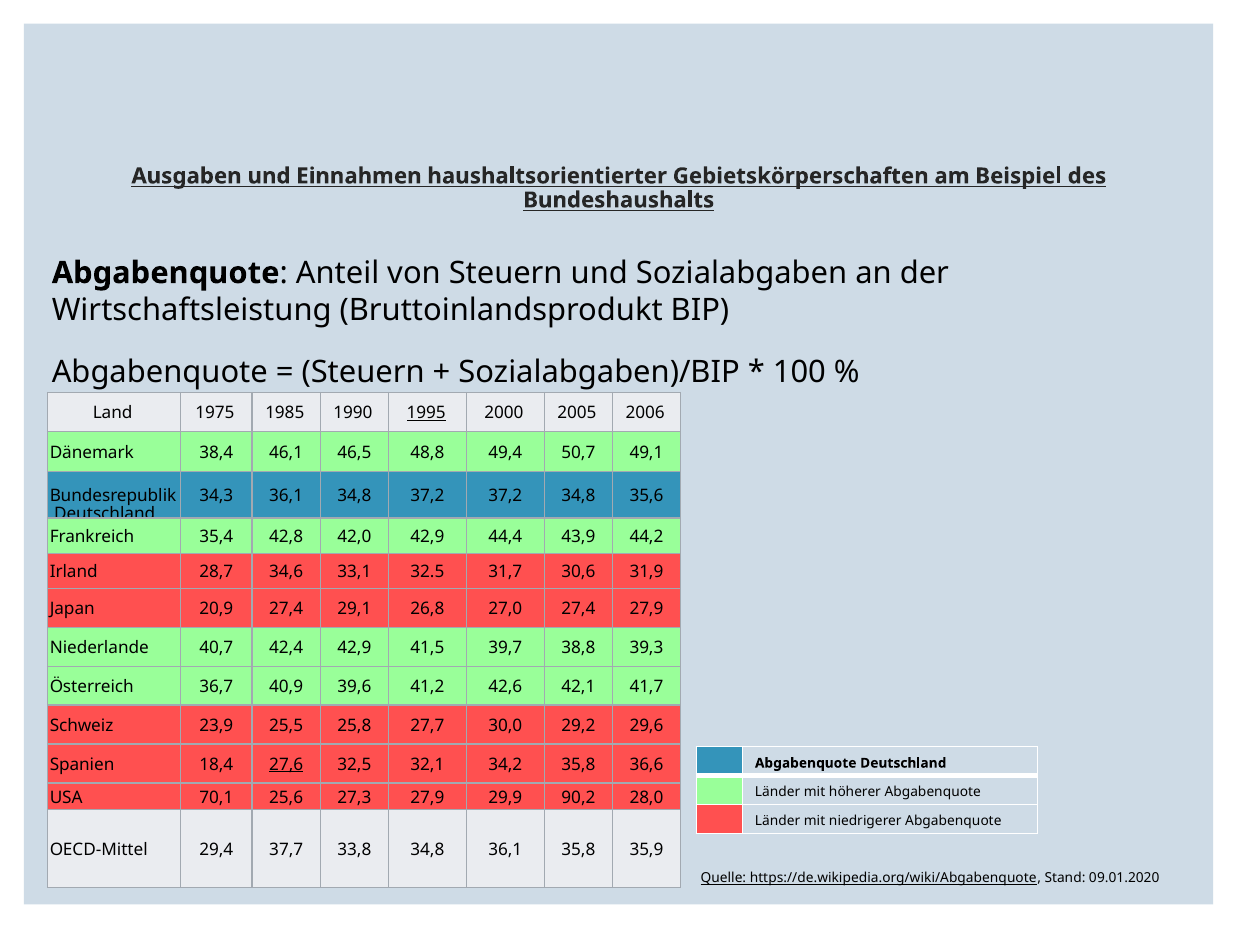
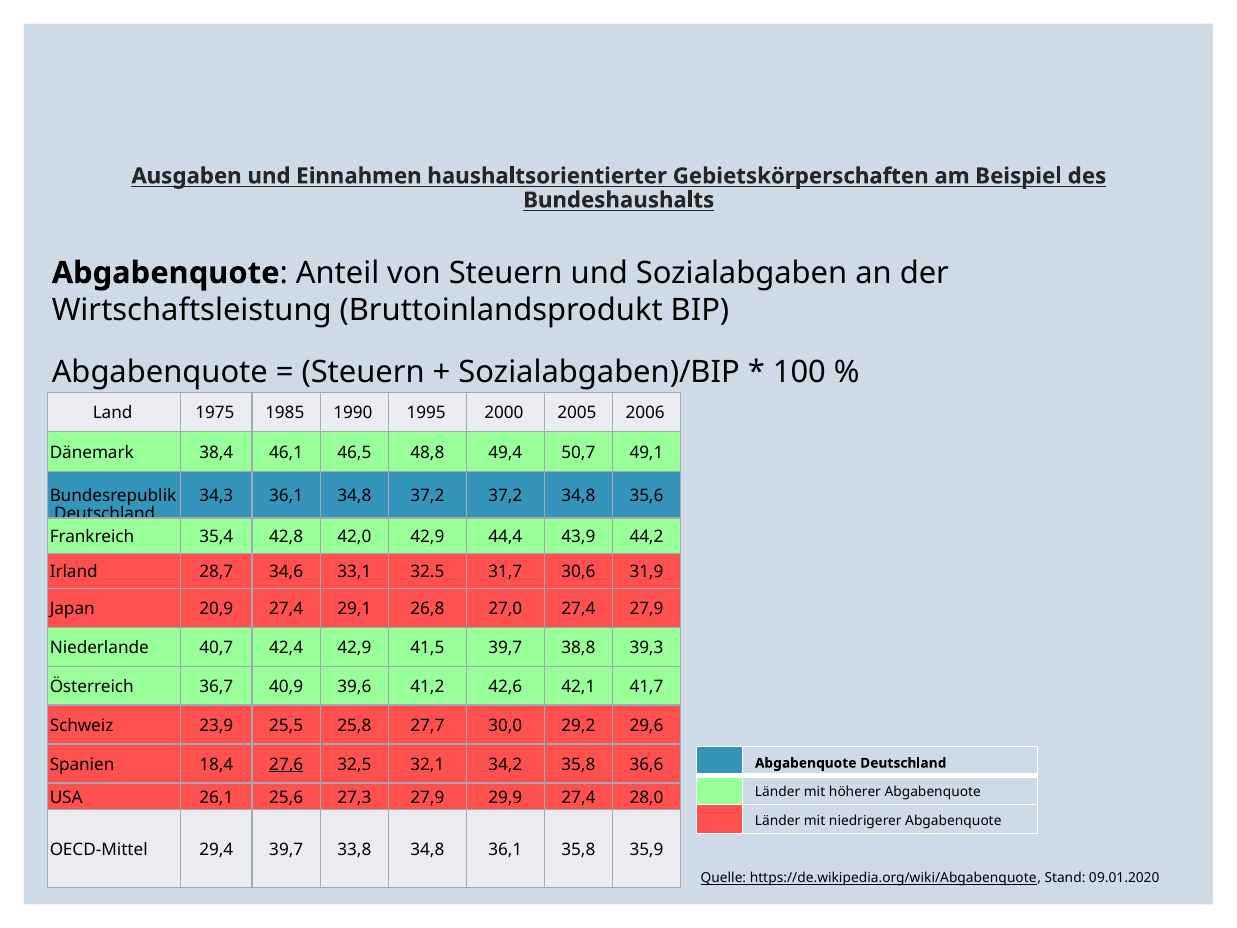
1995 underline: present -> none (426, 413)
70,1: 70,1 -> 26,1 (216, 797)
29,9 90,2: 90,2 -> 27,4 (578, 797)
29,4 37,7: 37,7 -> 39,7 (286, 849)
